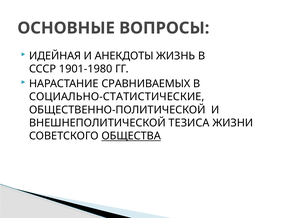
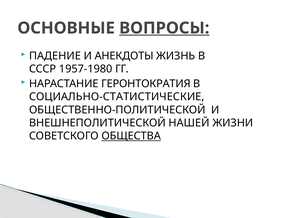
ВОПРОСЫ underline: none -> present (164, 28)
ИДЕЙНАЯ: ИДЕЙНАЯ -> ПАДЕНИЕ (55, 56)
1901-1980: 1901-1980 -> 1957-1980 (86, 69)
СРАВНИВАЕМЫХ: СРАВНИВАЕМЫХ -> ГЕРОНТОКРАТИЯ (146, 84)
ТЕЗИСА: ТЕЗИСА -> НАШЕЙ (189, 123)
